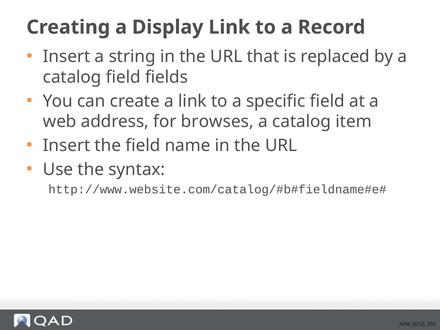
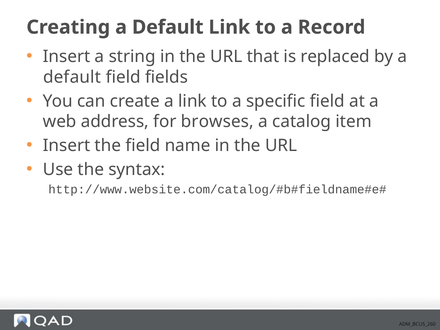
Creating a Display: Display -> Default (168, 27)
catalog: catalog -> default (72, 77)
